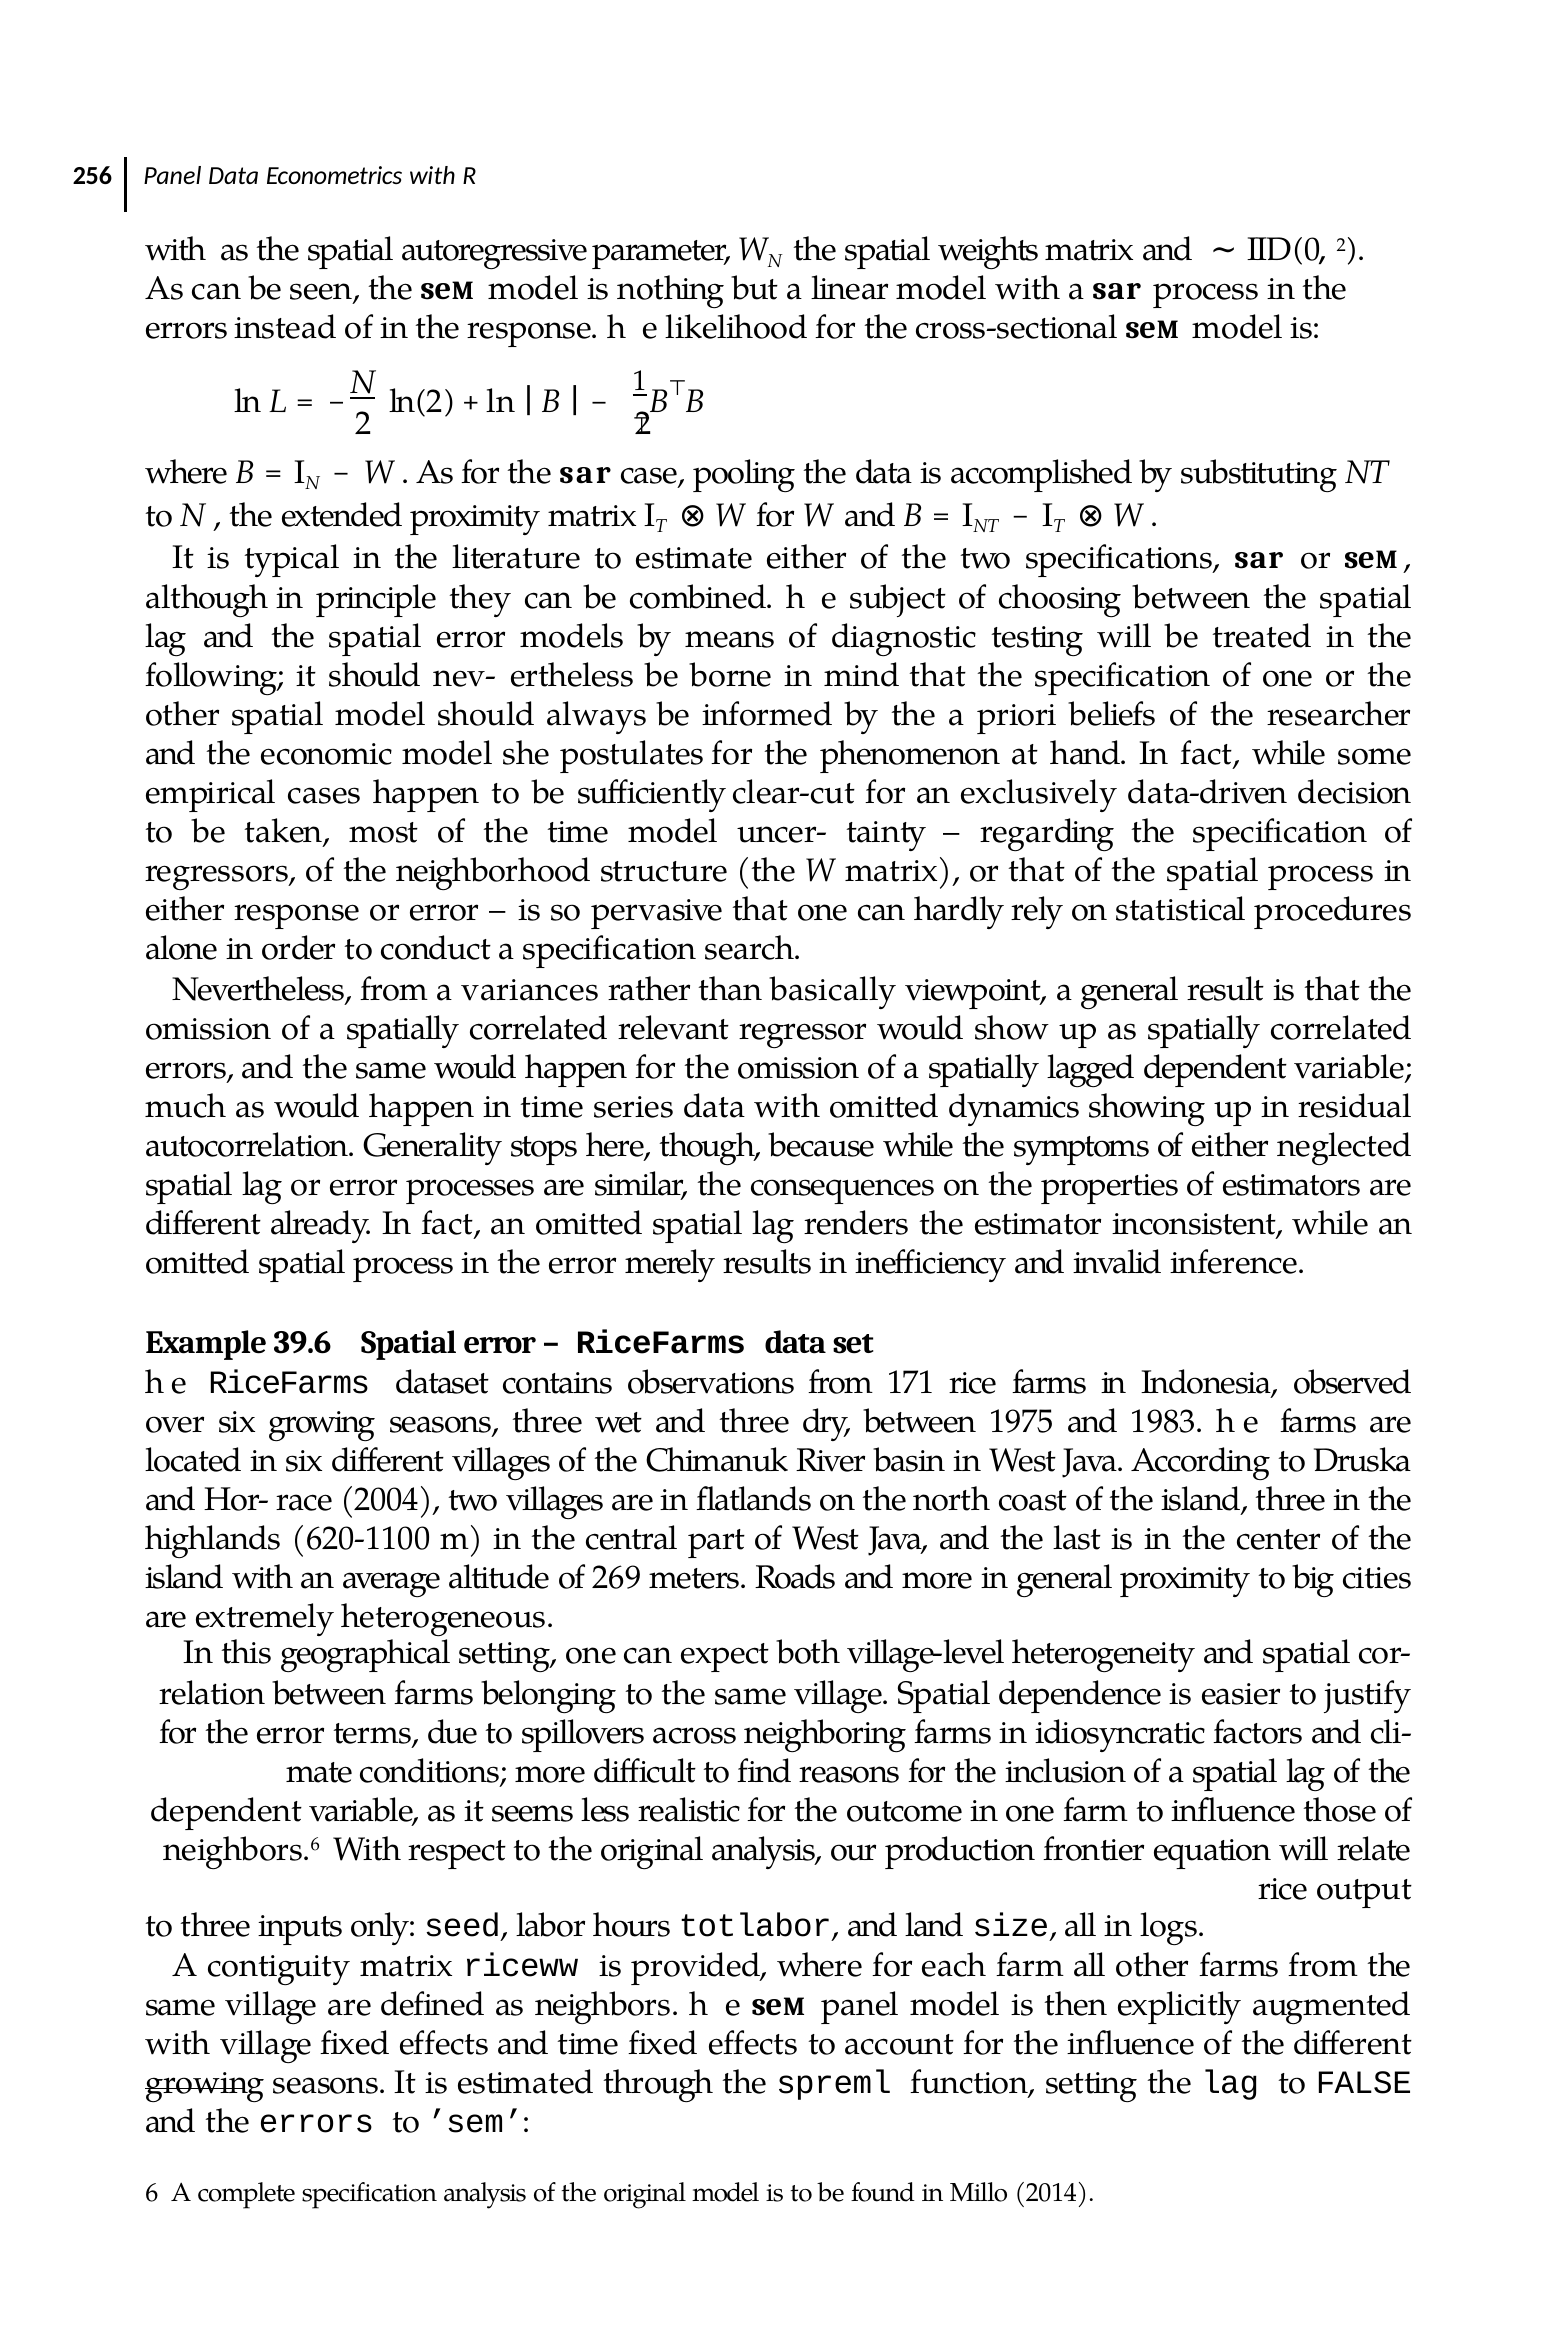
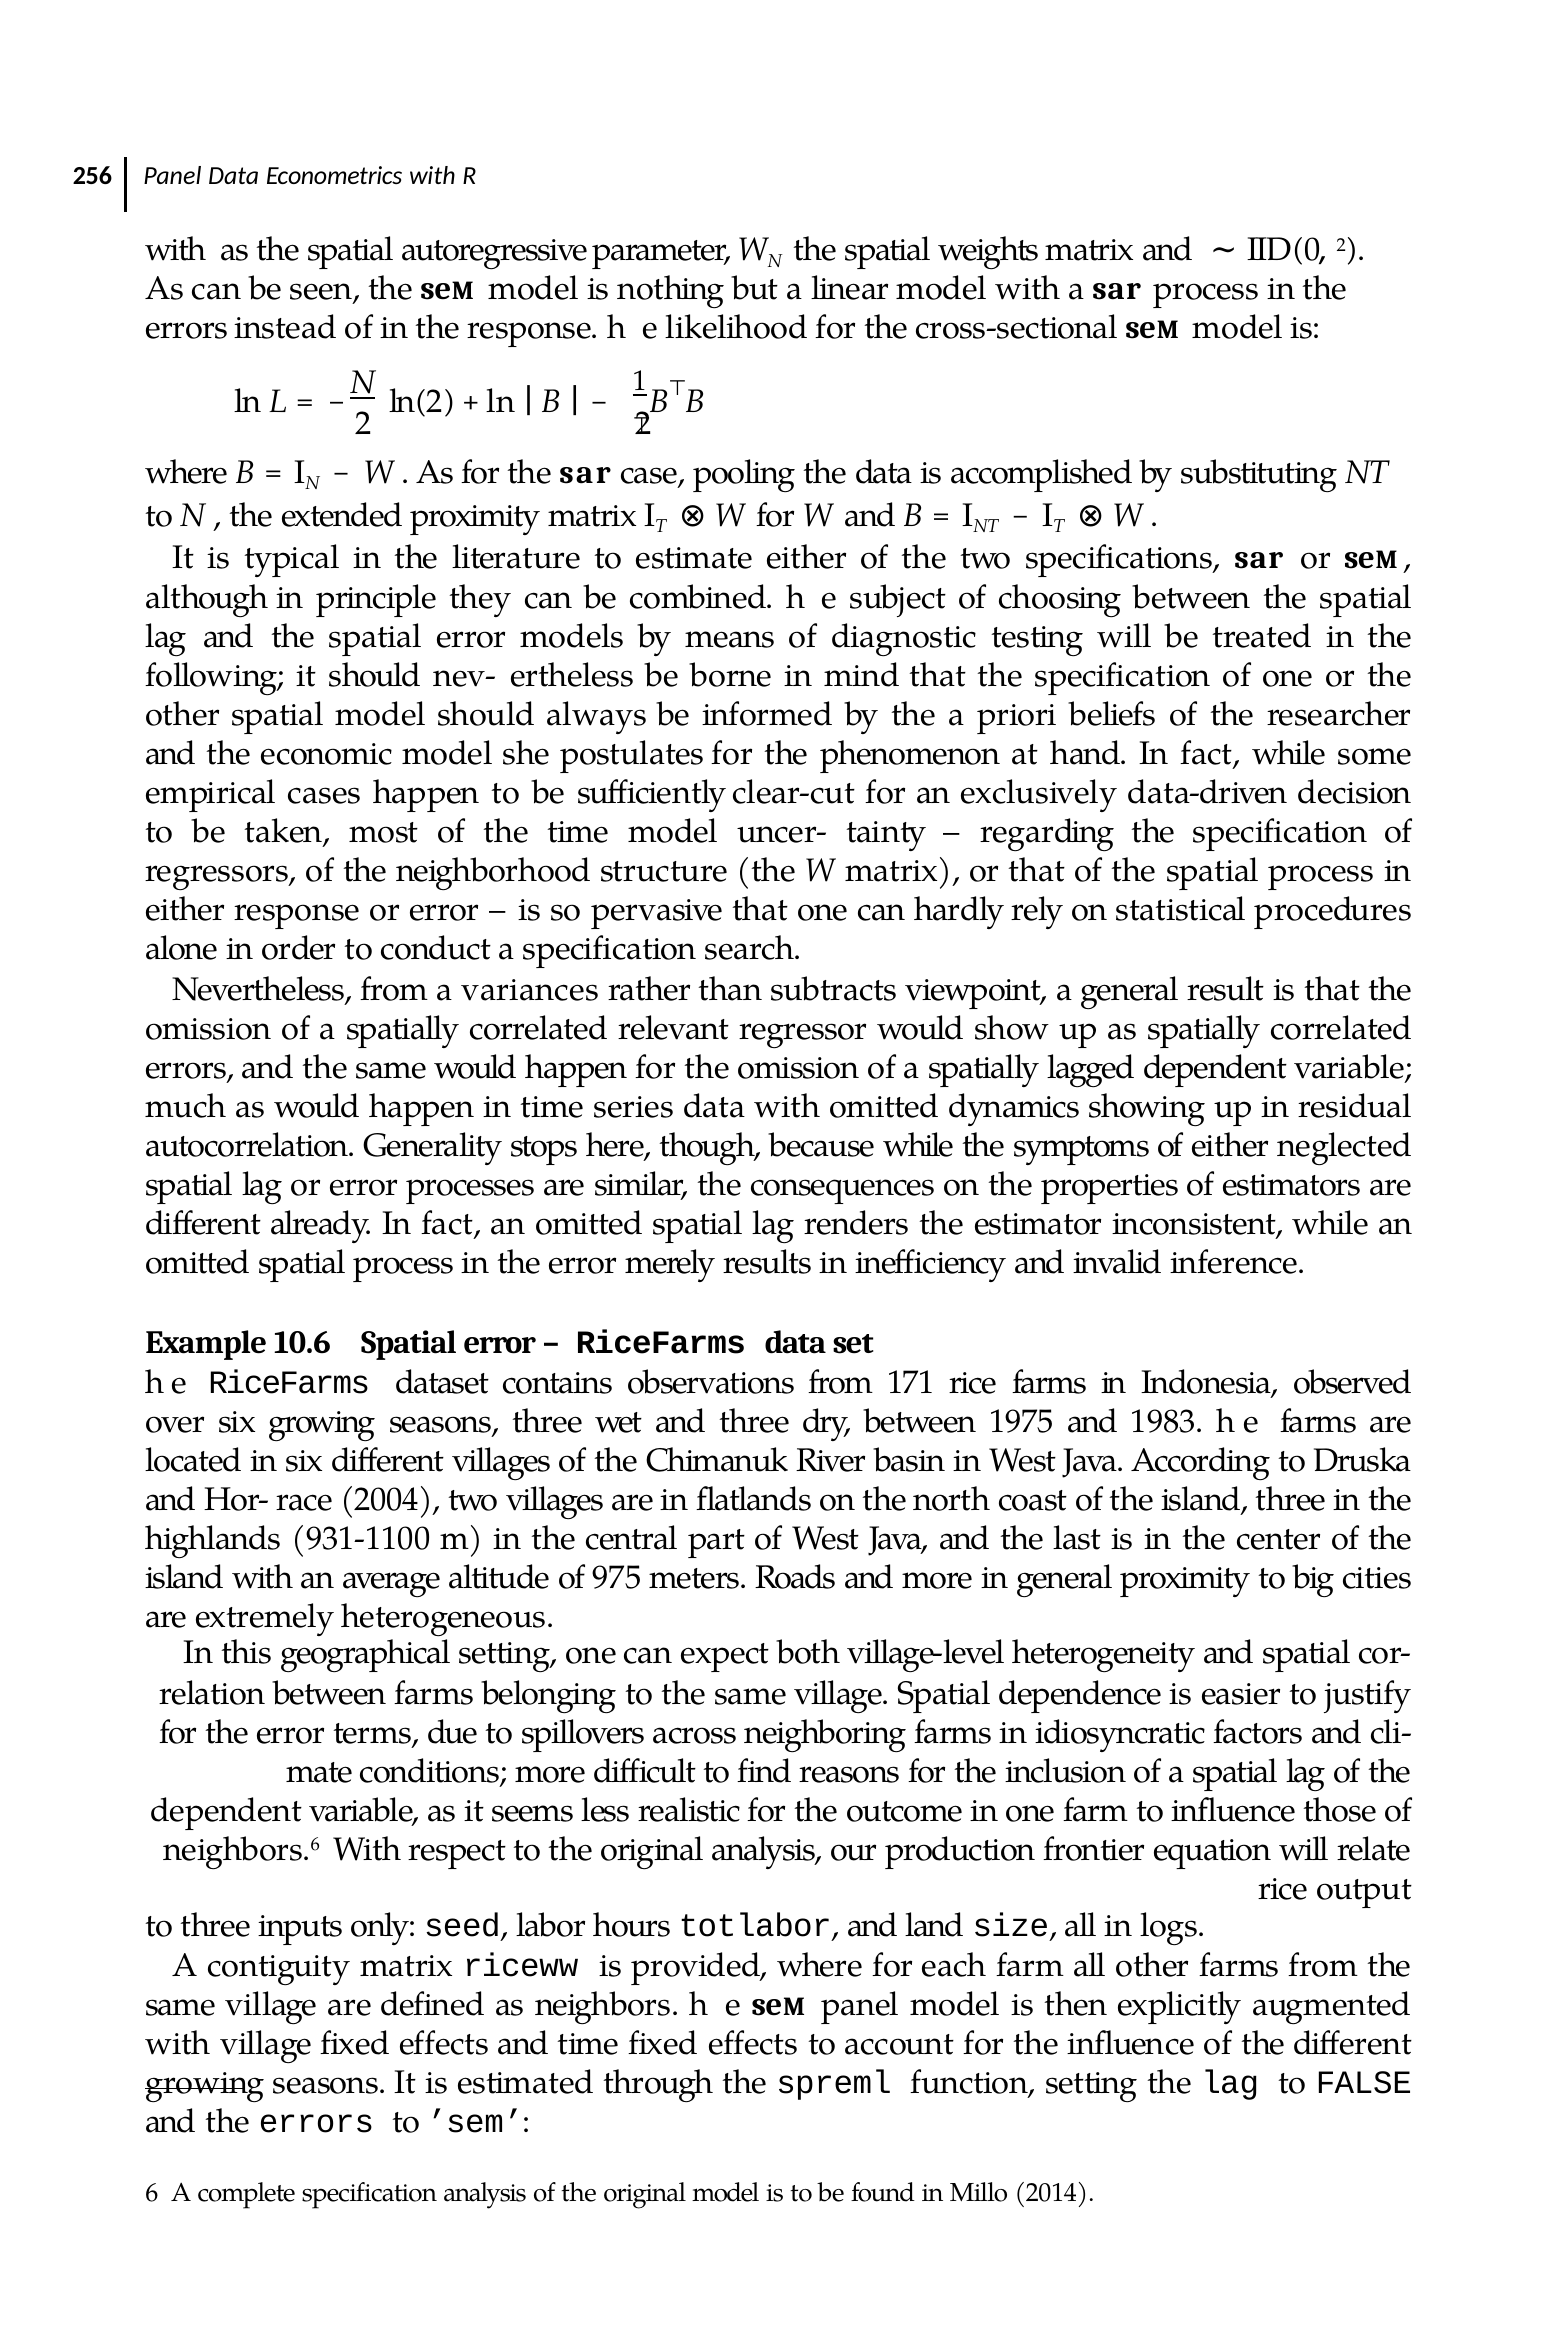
basically: basically -> subtracts (834, 989)
39.6: 39.6 -> 10.6 (302, 1342)
620-1100: 620-1100 -> 931-1100 (361, 1539)
269: 269 -> 975 (617, 1578)
